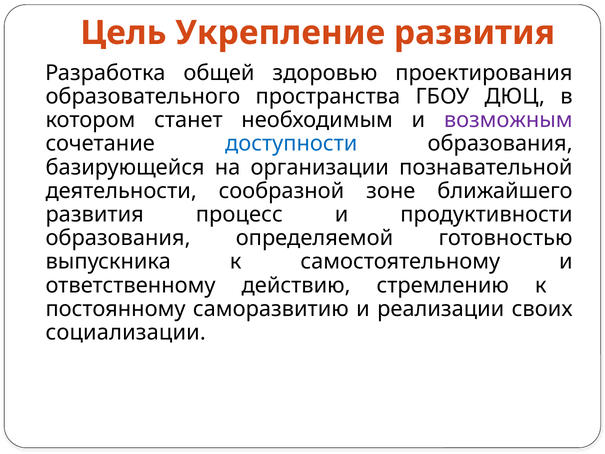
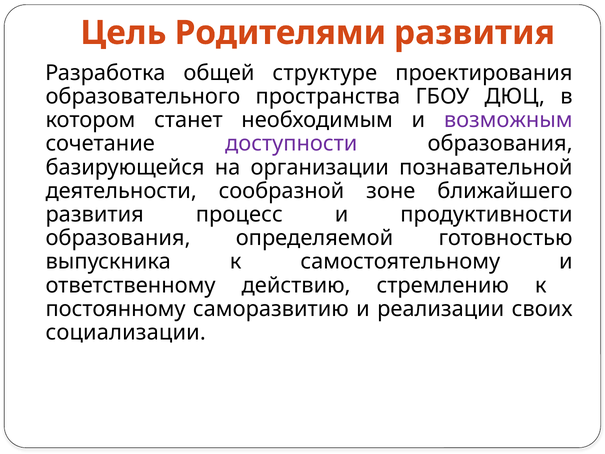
Укрепление: Укрепление -> Родителями (280, 33)
здоровью: здоровью -> структуре (325, 73)
доступности colour: blue -> purple (291, 144)
